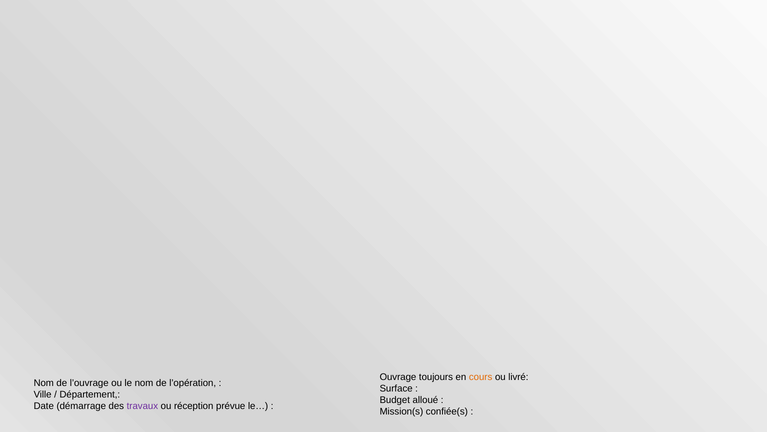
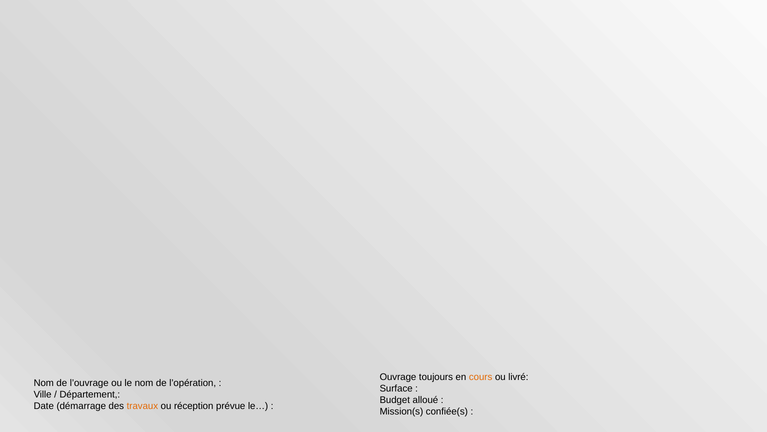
travaux colour: purple -> orange (142, 405)
